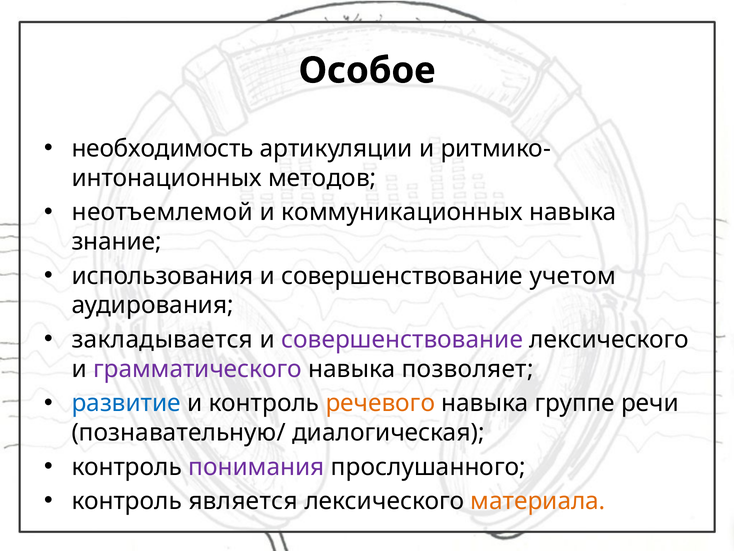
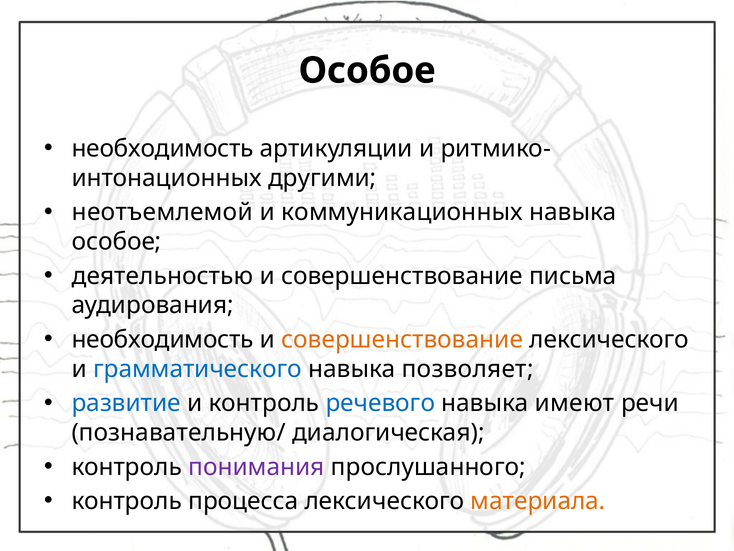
методов: методов -> другими (322, 178)
знание: знание -> особое (117, 241)
использования: использования -> деятельностью (162, 276)
учетом: учетом -> письма (573, 276)
закладывается: закладывается -> необходимость (163, 339)
совершенствование colour: purple -> orange (402, 339)
грамматического colour: purple -> blue (197, 369)
речевого colour: orange -> blue (380, 403)
группе: группе -> имеют (575, 403)
является: является -> процесса (243, 501)
